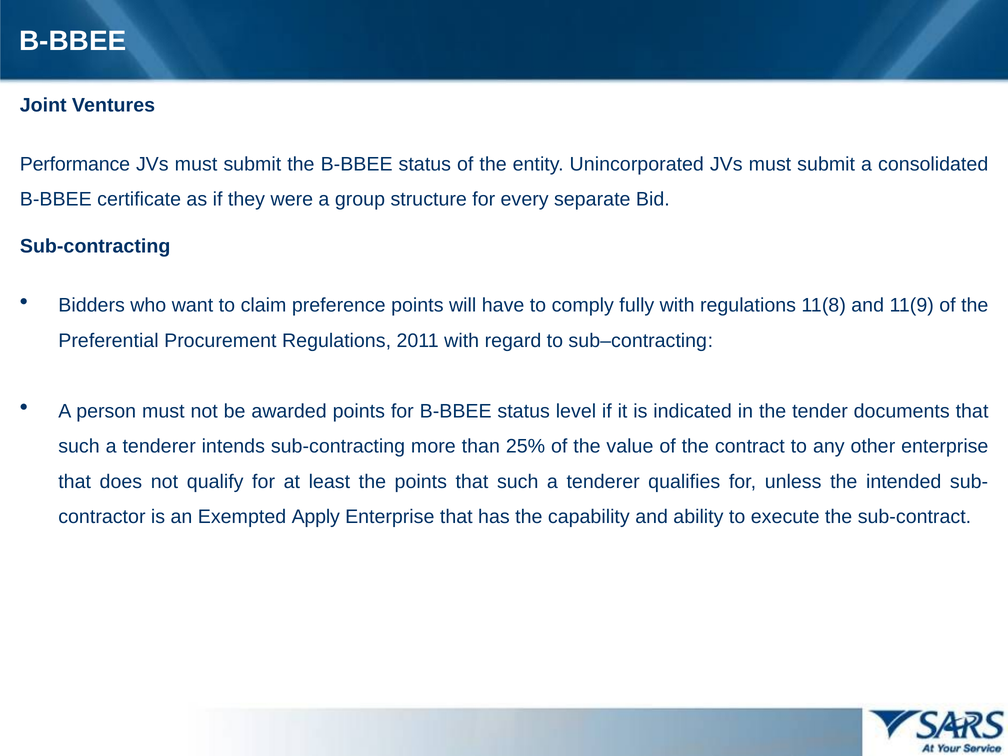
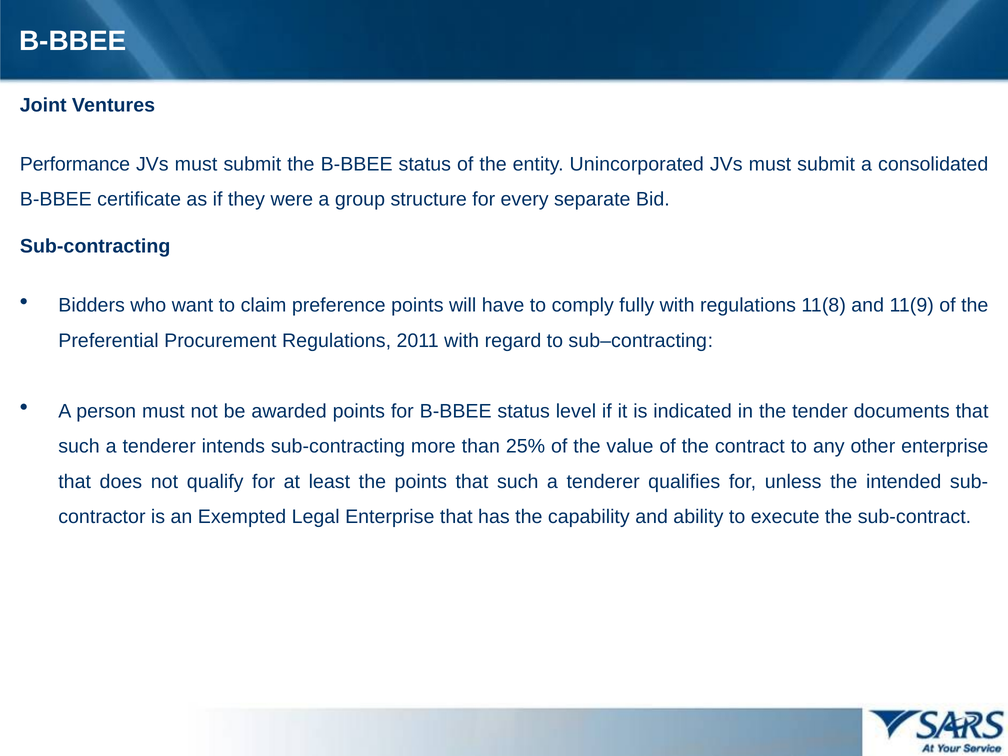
Apply: Apply -> Legal (316, 517)
